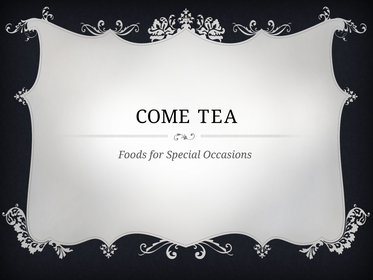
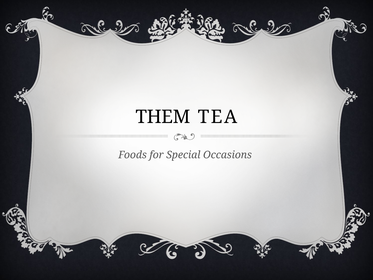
COME: COME -> THEM (163, 117)
